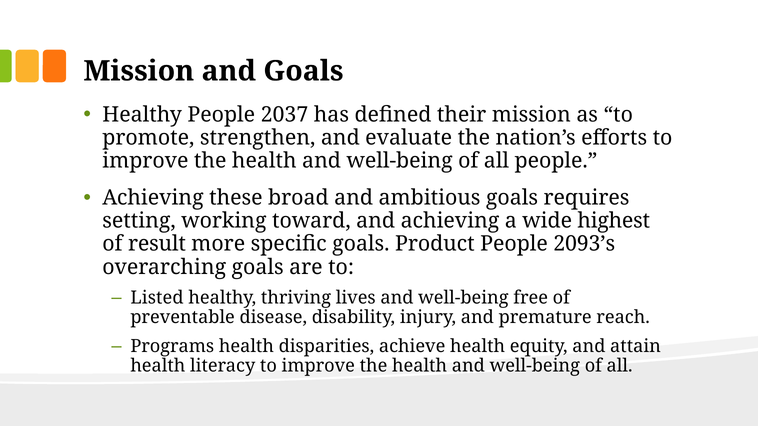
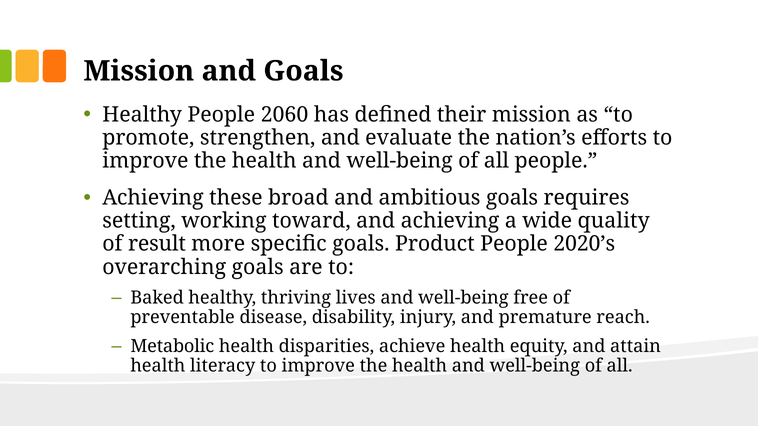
2037: 2037 -> 2060 (284, 115)
highest: highest -> quality (614, 221)
2093’s: 2093’s -> 2020’s (584, 244)
Listed: Listed -> Baked (157, 298)
Programs: Programs -> Metabolic (172, 347)
